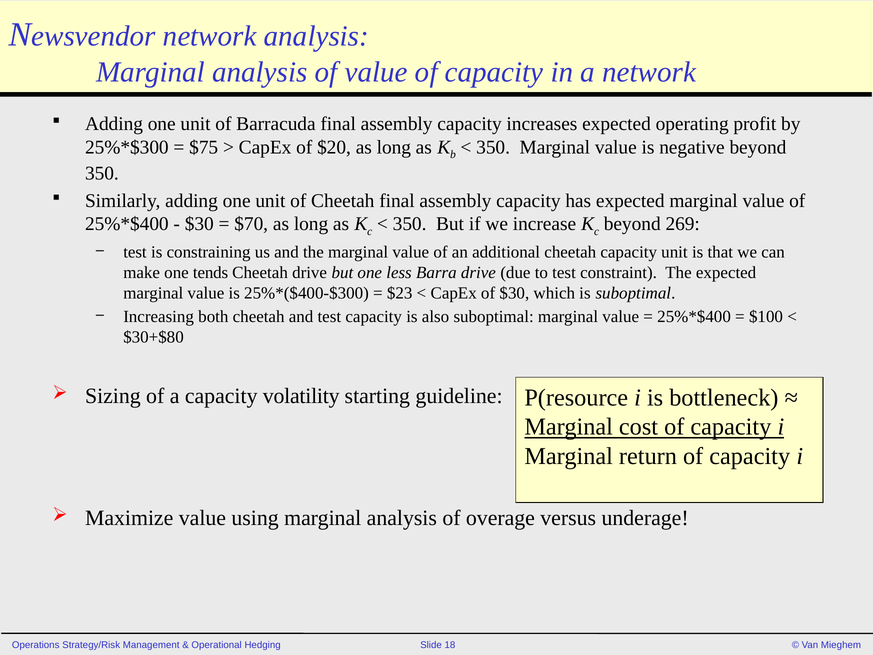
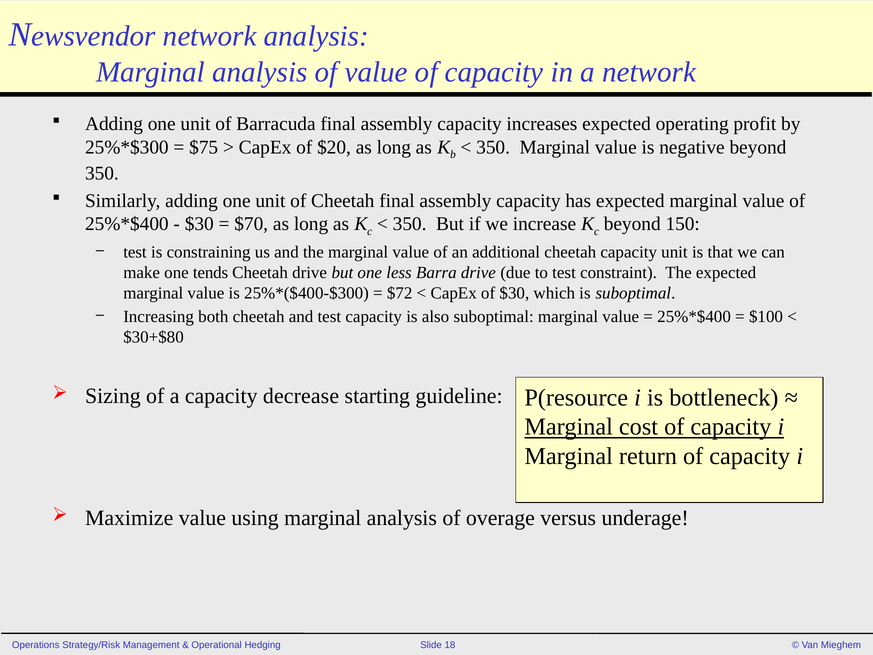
269: 269 -> 150 (683, 224)
$23: $23 -> $72 (400, 293)
volatility: volatility -> decrease (301, 396)
